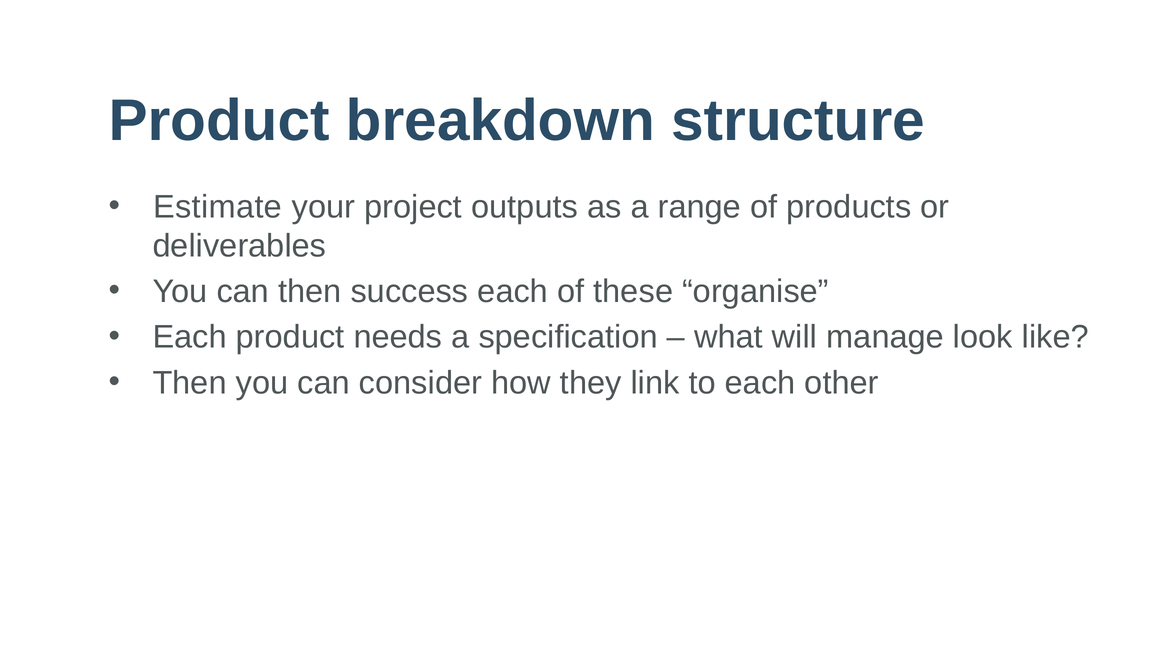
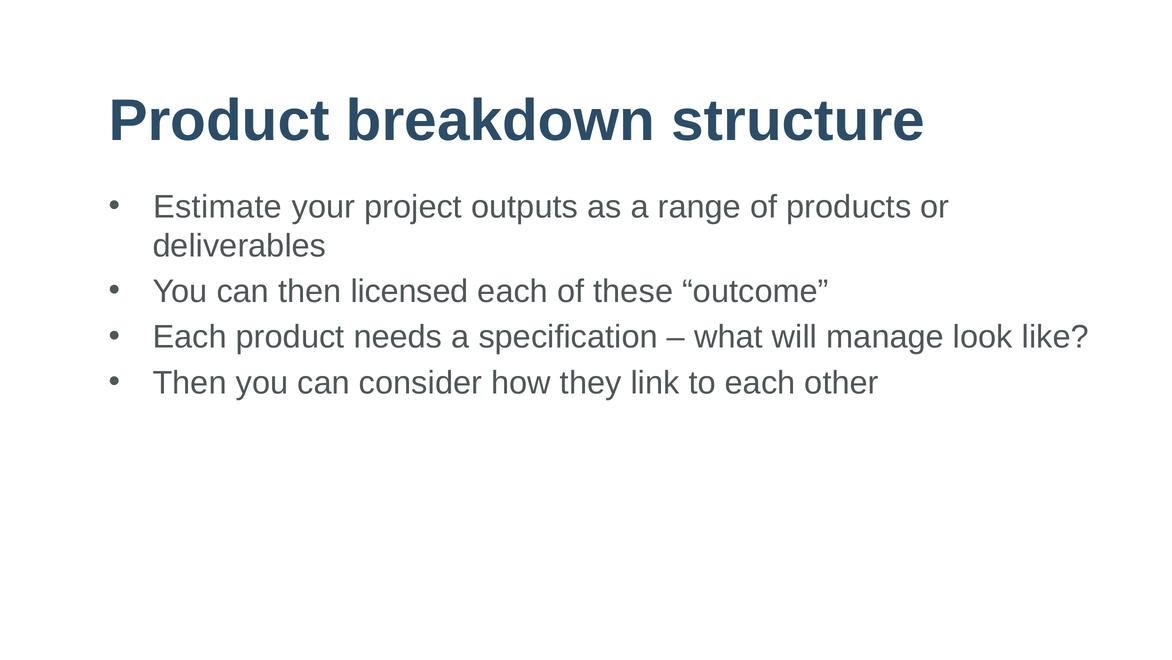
success: success -> licensed (410, 291)
organise: organise -> outcome (755, 291)
